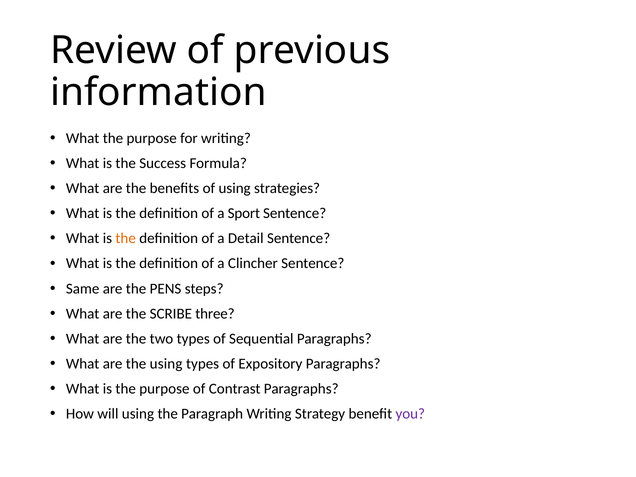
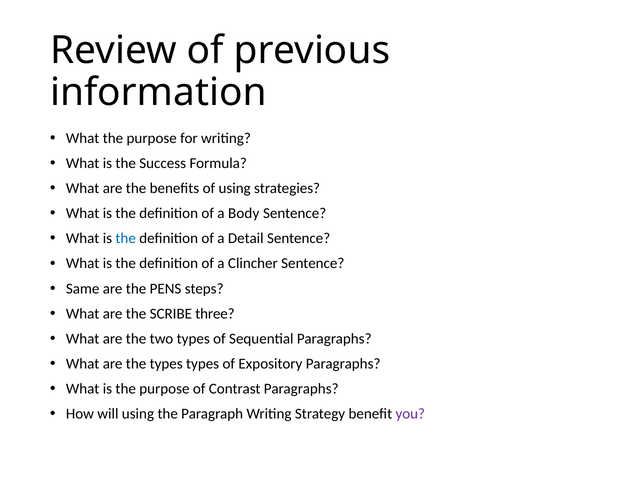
Sport: Sport -> Body (244, 213)
the colour: orange -> blue (126, 238)
the using: using -> types (166, 364)
